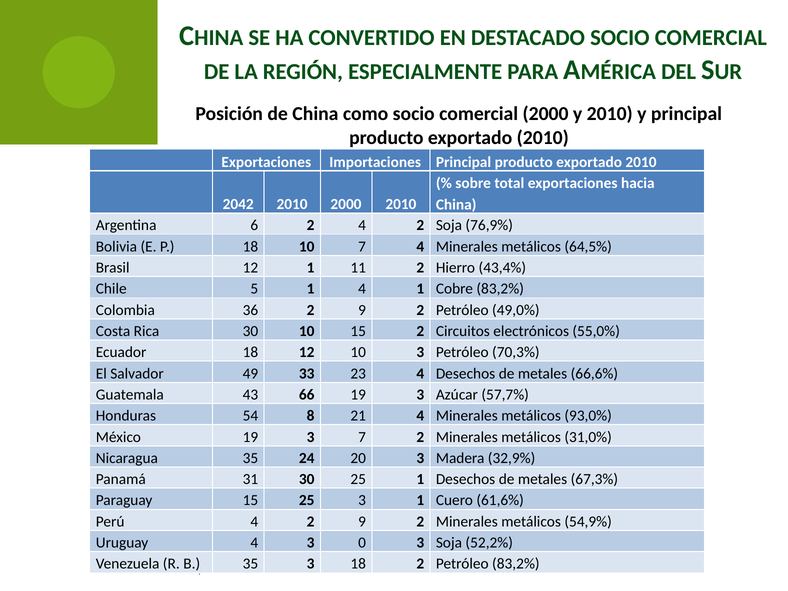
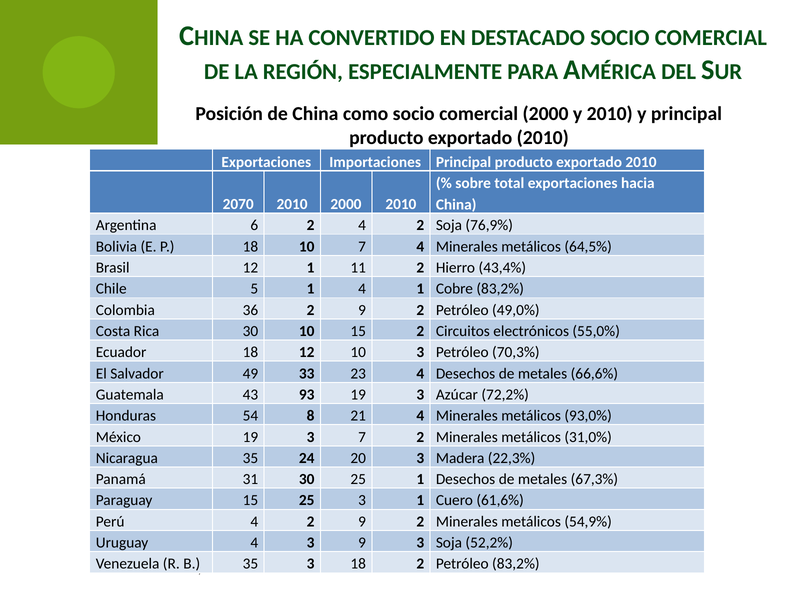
2042: 2042 -> 2070 (238, 204)
66: 66 -> 93 (307, 395)
57,7%: 57,7% -> 72,2% (505, 395)
32,9%: 32,9% -> 22,3% (512, 458)
3 0: 0 -> 9 (362, 543)
